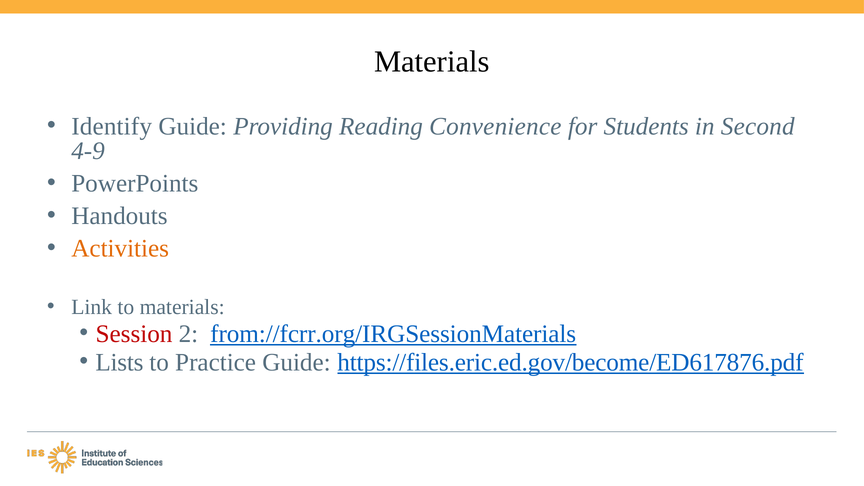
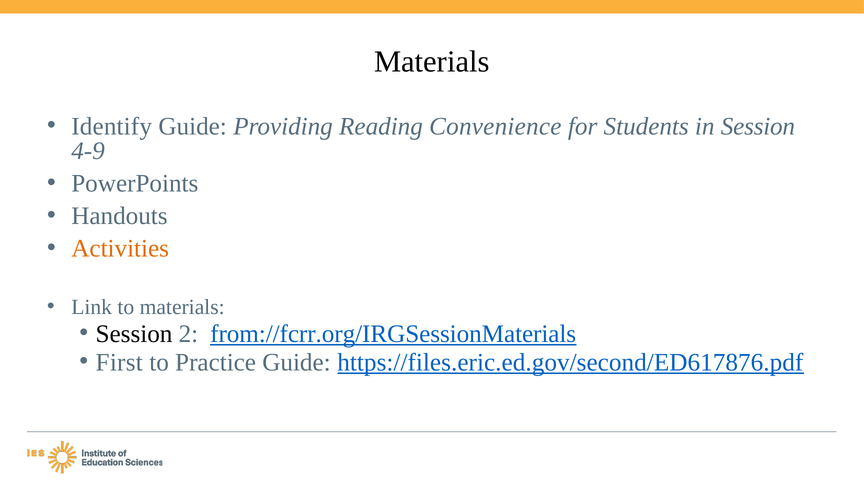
in Second: Second -> Session (758, 126)
Session colour: red -> black (134, 334)
Lists: Lists -> First (119, 362)
https://files.eric.ed.gov/become/ED617876.pdf: https://files.eric.ed.gov/become/ED617876.pdf -> https://files.eric.ed.gov/second/ED617876.pdf (570, 362)
